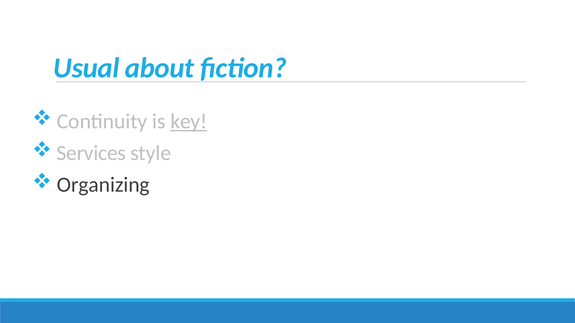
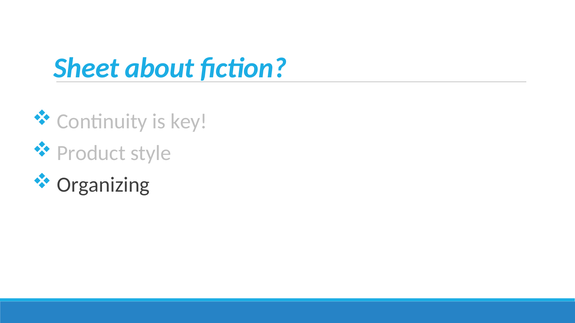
Usual: Usual -> Sheet (86, 68)
key underline: present -> none (189, 121)
Services: Services -> Product (91, 153)
